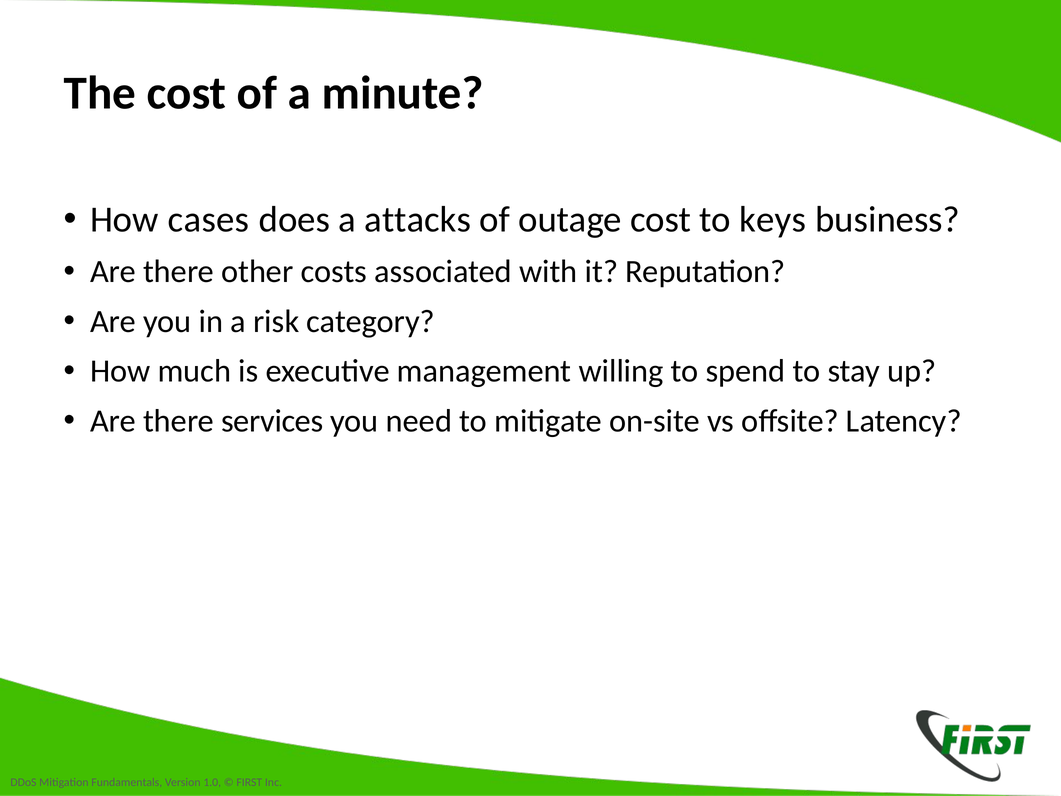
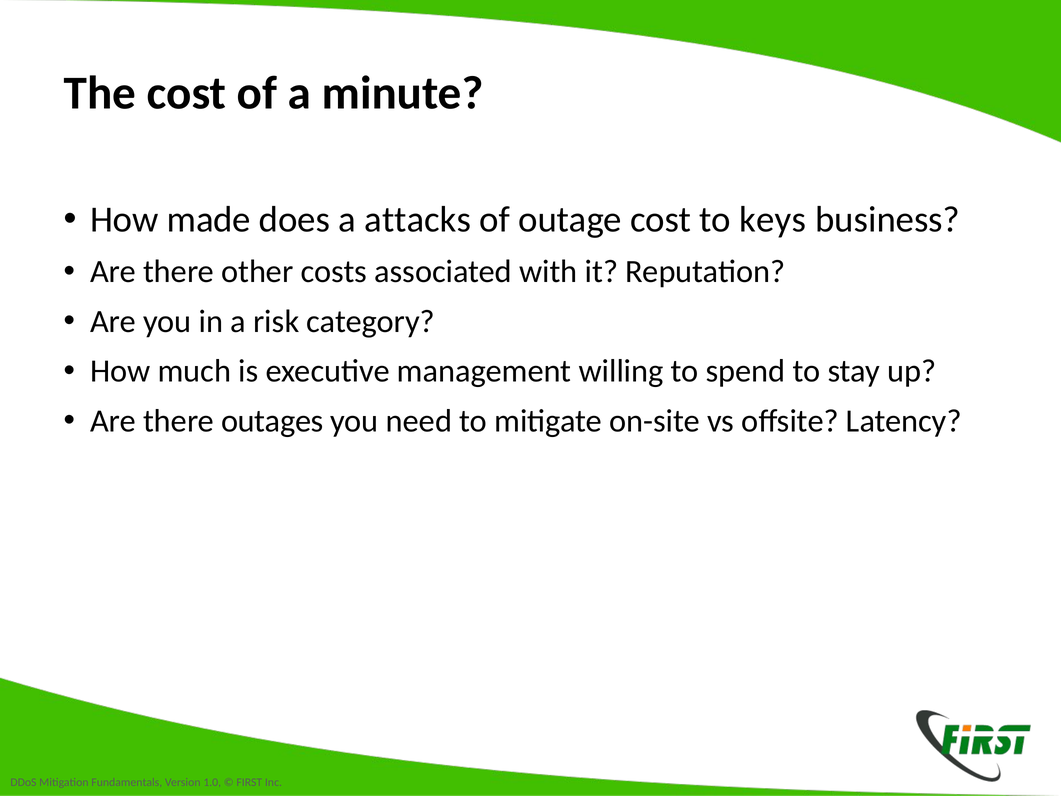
cases: cases -> made (209, 220)
services: services -> outages (272, 421)
